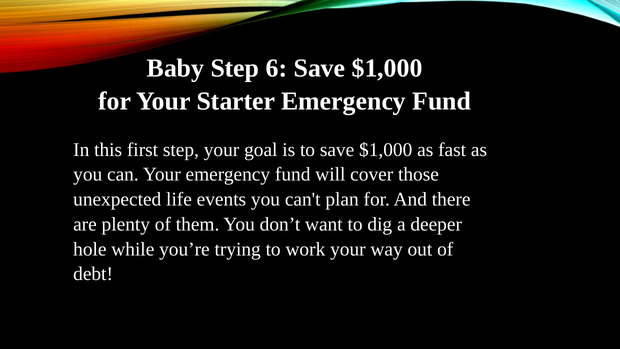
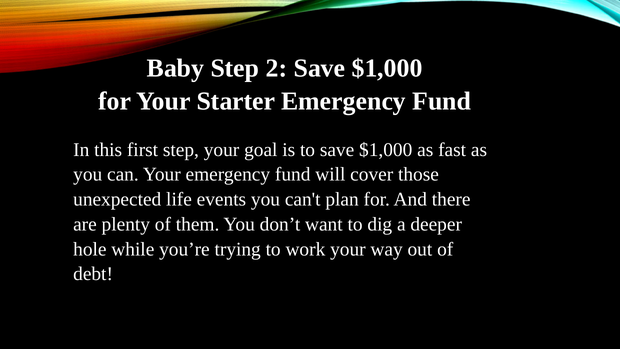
6: 6 -> 2 (276, 68)
